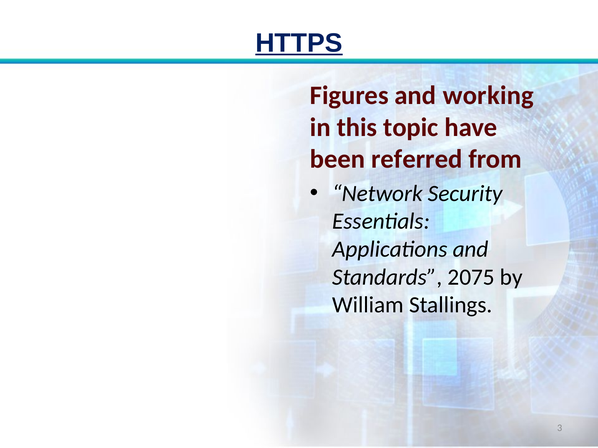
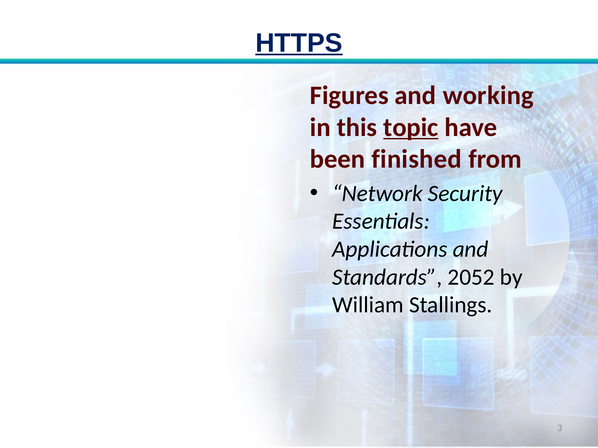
topic underline: none -> present (411, 127)
referred: referred -> finished (417, 159)
2075: 2075 -> 2052 (471, 277)
